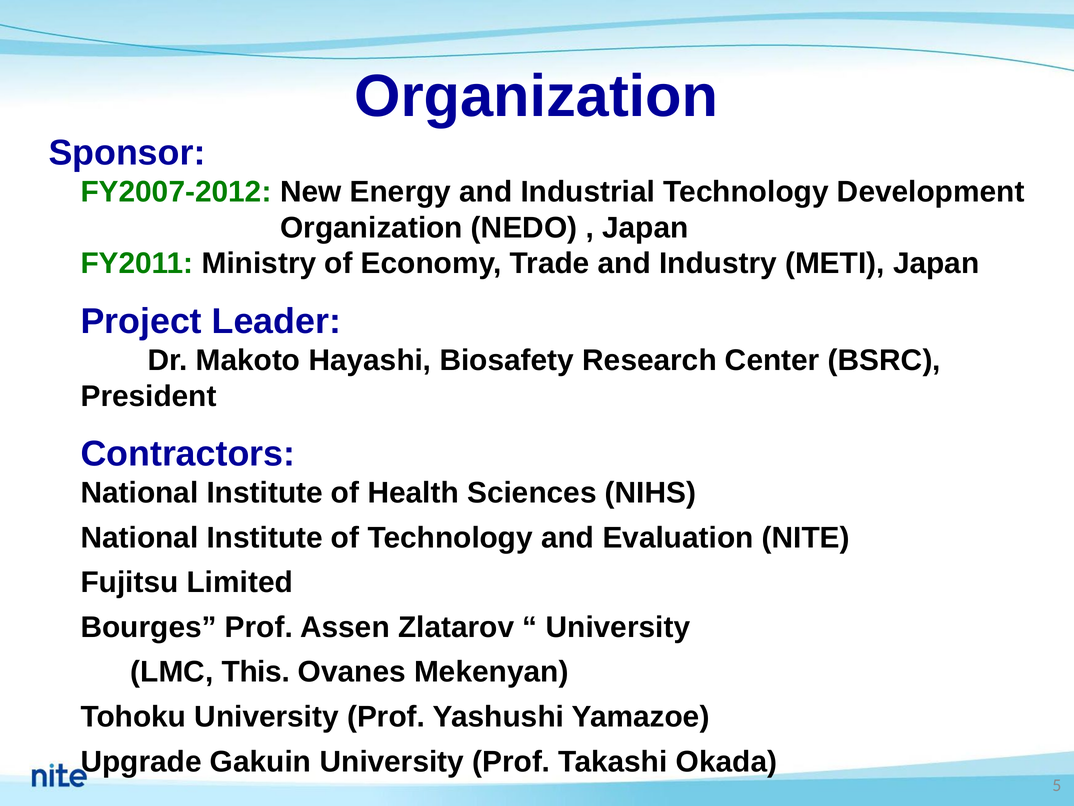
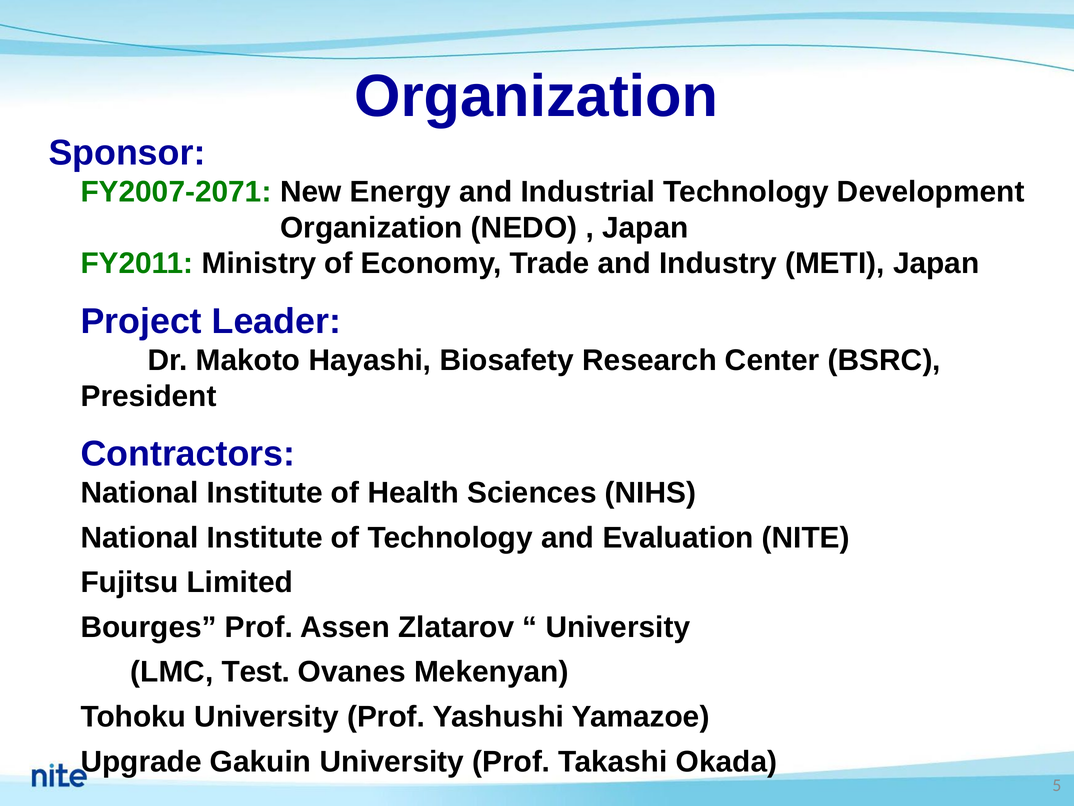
FY2007-2012: FY2007-2012 -> FY2007-2071 (176, 192)
This: This -> Test (256, 672)
